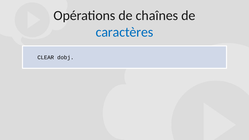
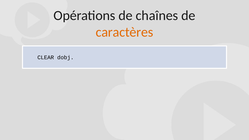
caractères colour: blue -> orange (125, 32)
